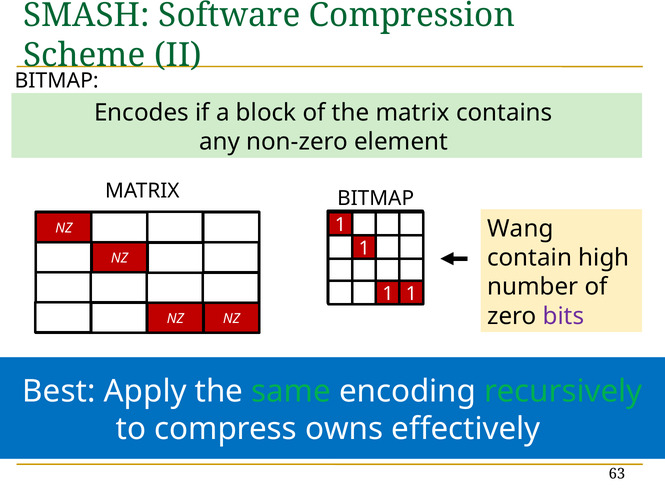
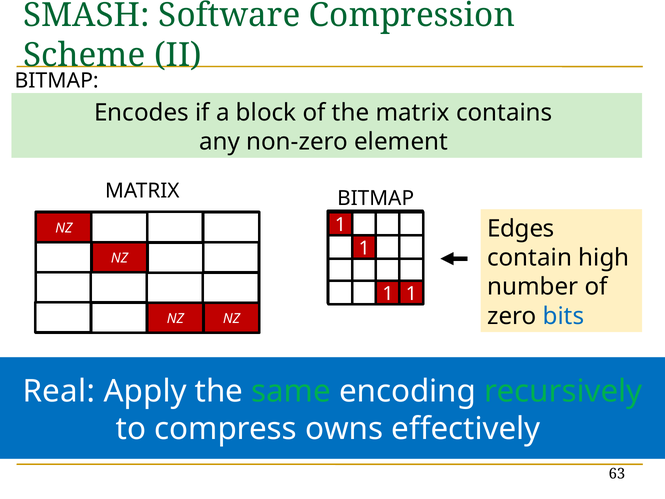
Wang: Wang -> Edges (521, 229)
bits colour: purple -> blue (563, 316)
Best: Best -> Real (59, 391)
